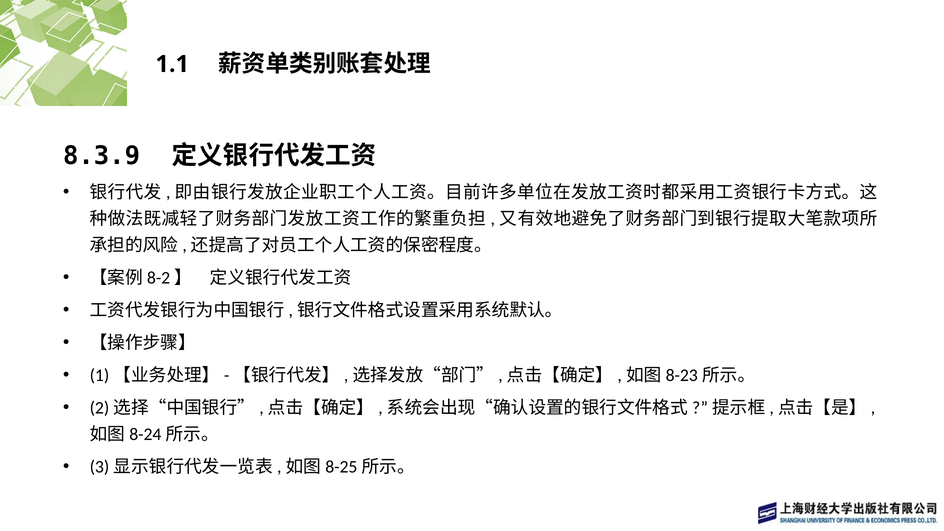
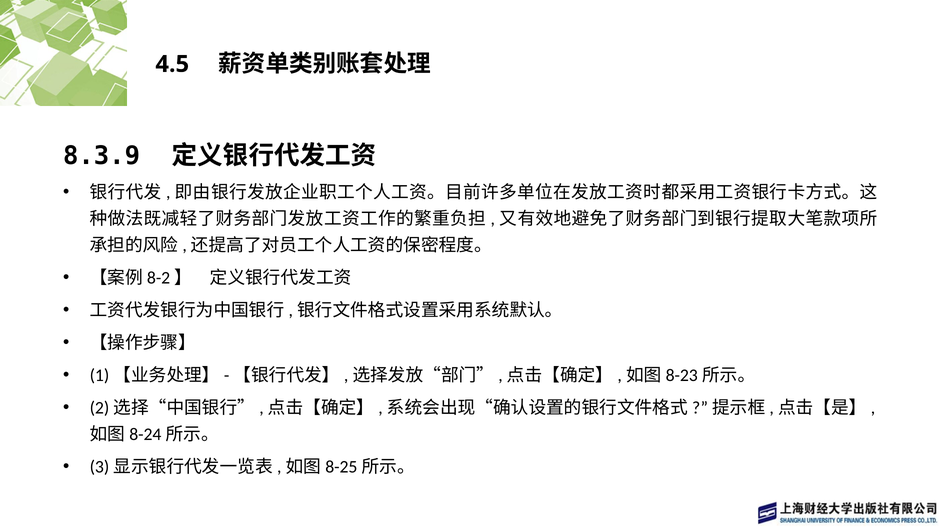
1.1: 1.1 -> 4.5 (172, 64)
